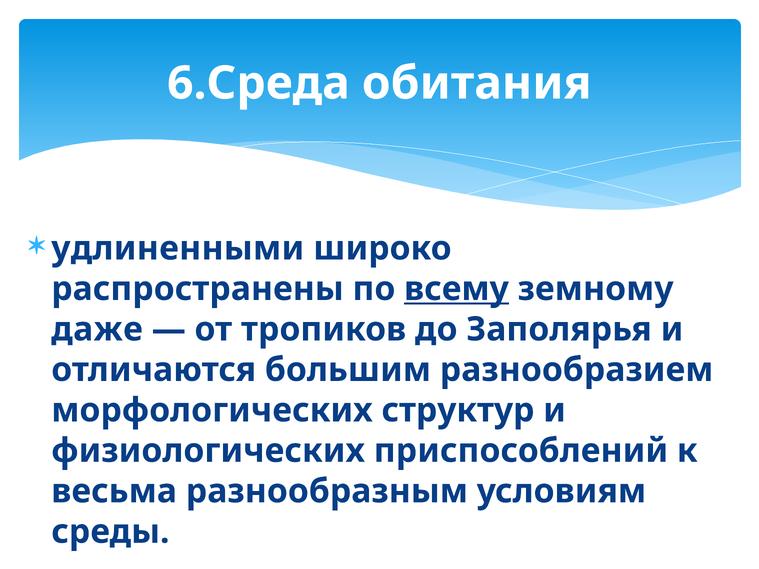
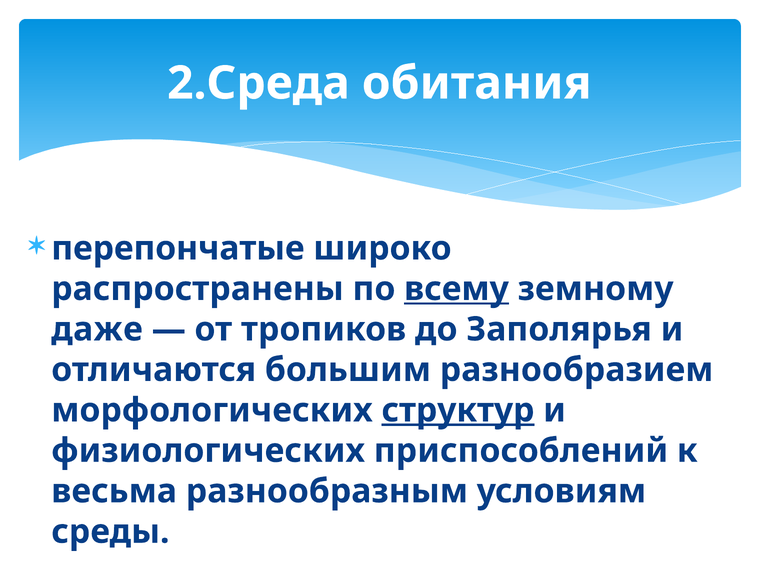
6.Среда: 6.Среда -> 2.Среда (258, 83)
удлиненными: удлиненными -> перепончатые (178, 248)
структур underline: none -> present (458, 410)
